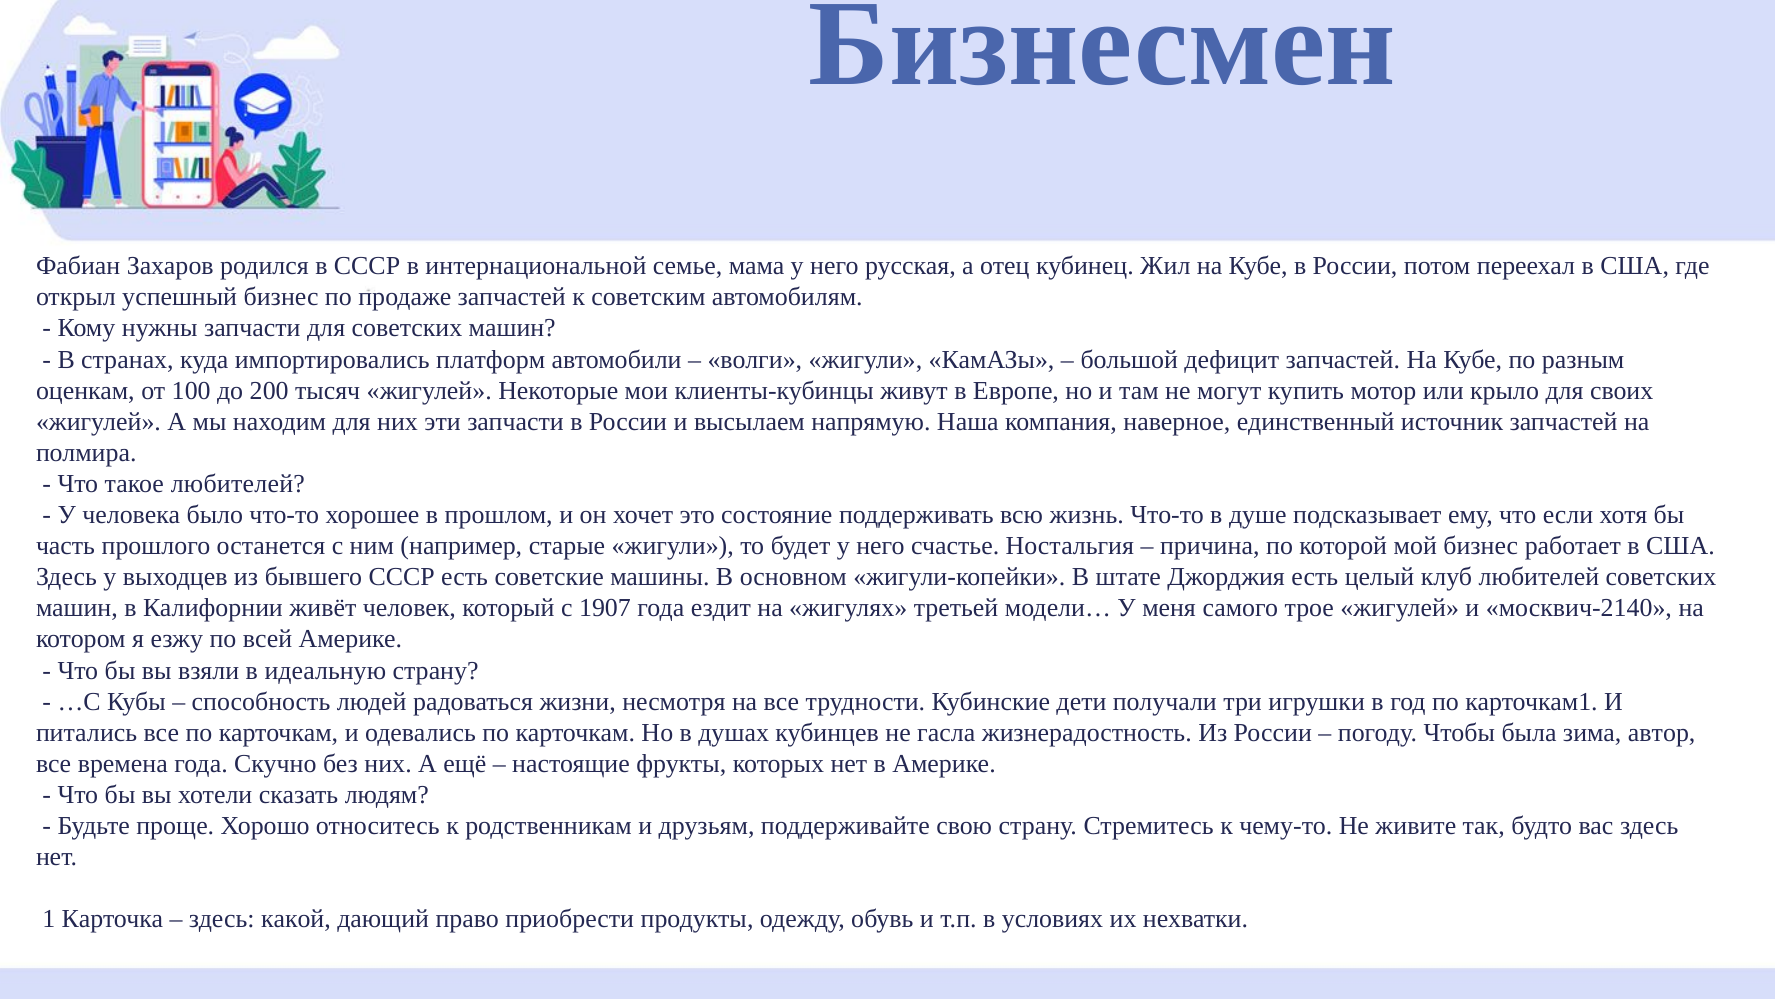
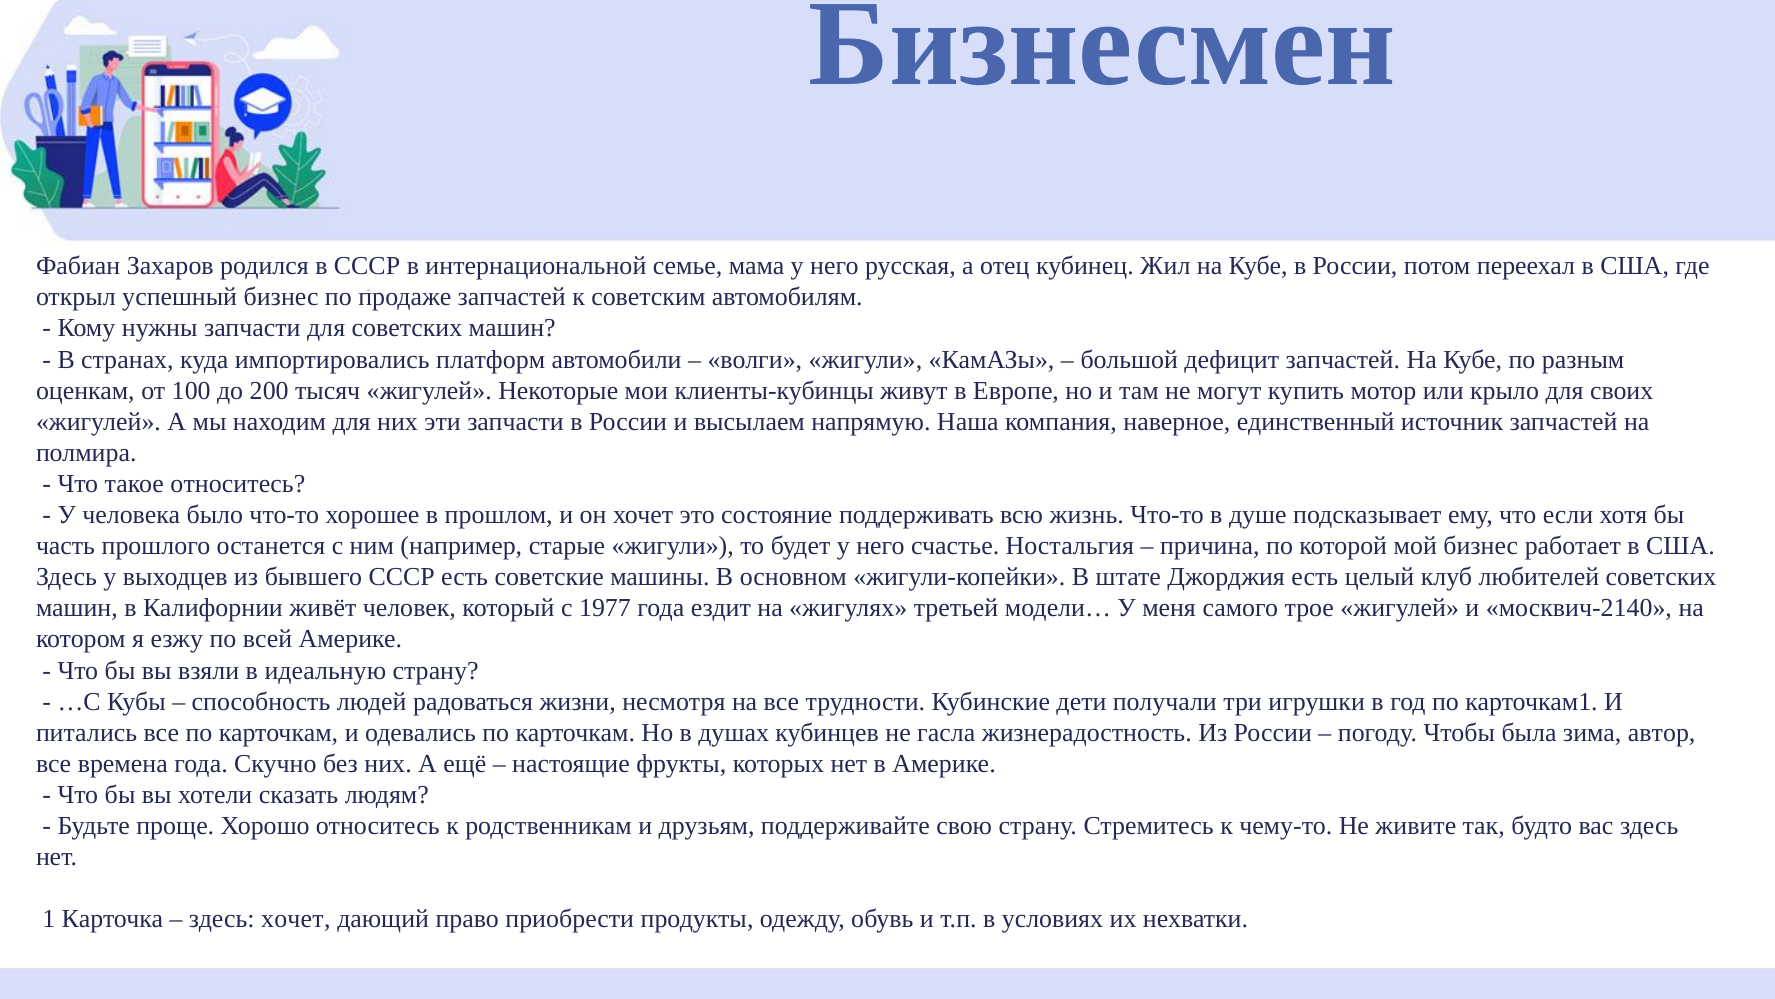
такое любителей: любителей -> относитесь (238, 484)
1907: 1907 -> 1977 (605, 608)
здесь какой: какой -> хочет (296, 919)
